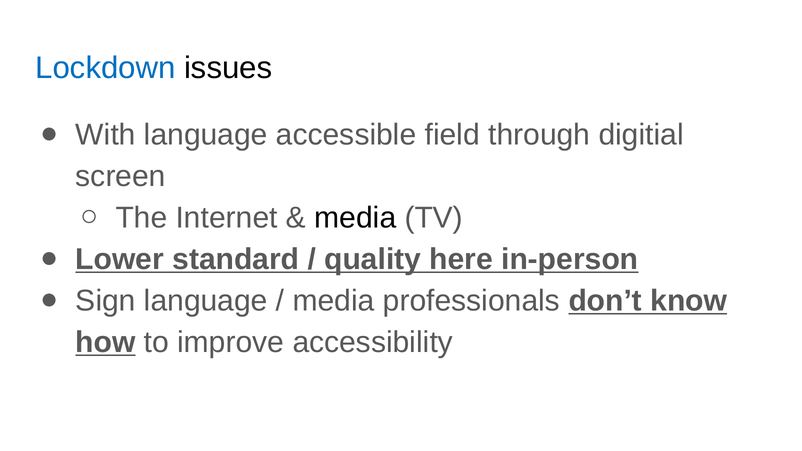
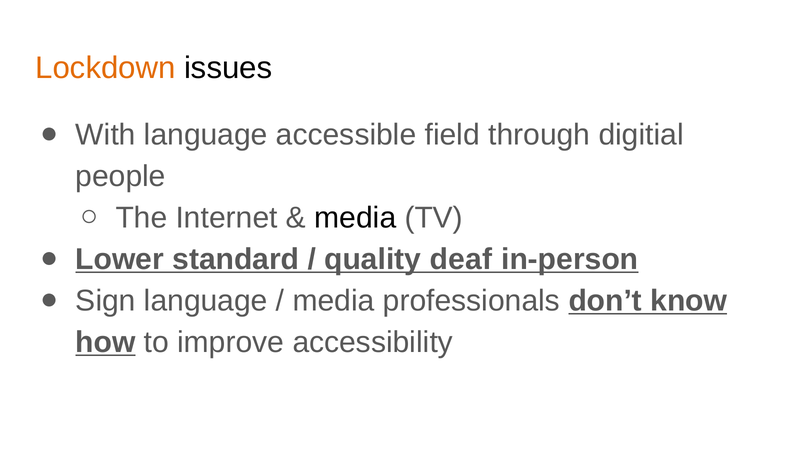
Lockdown colour: blue -> orange (105, 68)
screen: screen -> people (121, 176)
here: here -> deaf (461, 259)
